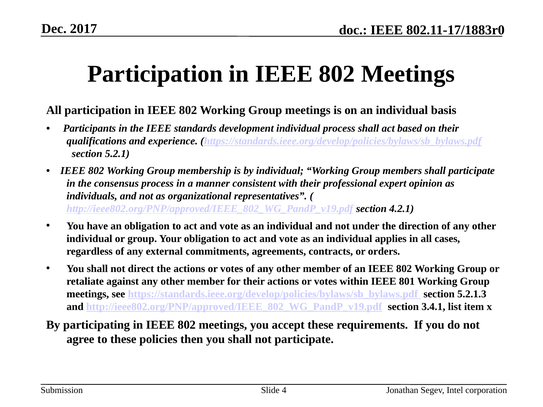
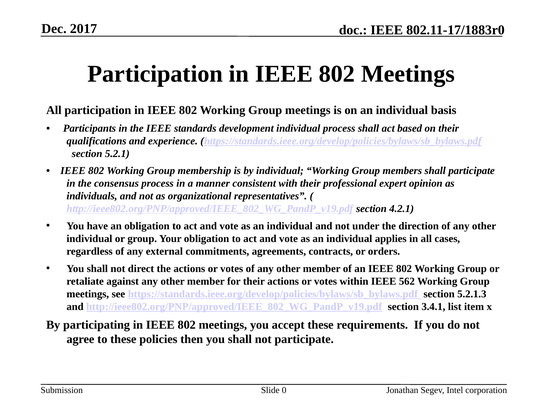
801: 801 -> 562 (407, 281)
4: 4 -> 0 (284, 391)
